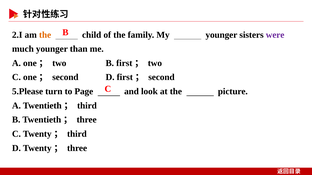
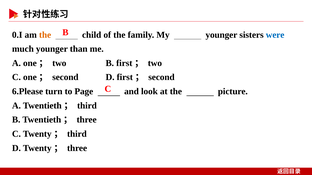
2.I: 2.I -> 0.I (17, 35)
were colour: purple -> blue (275, 35)
5.Please: 5.Please -> 6.Please (28, 92)
